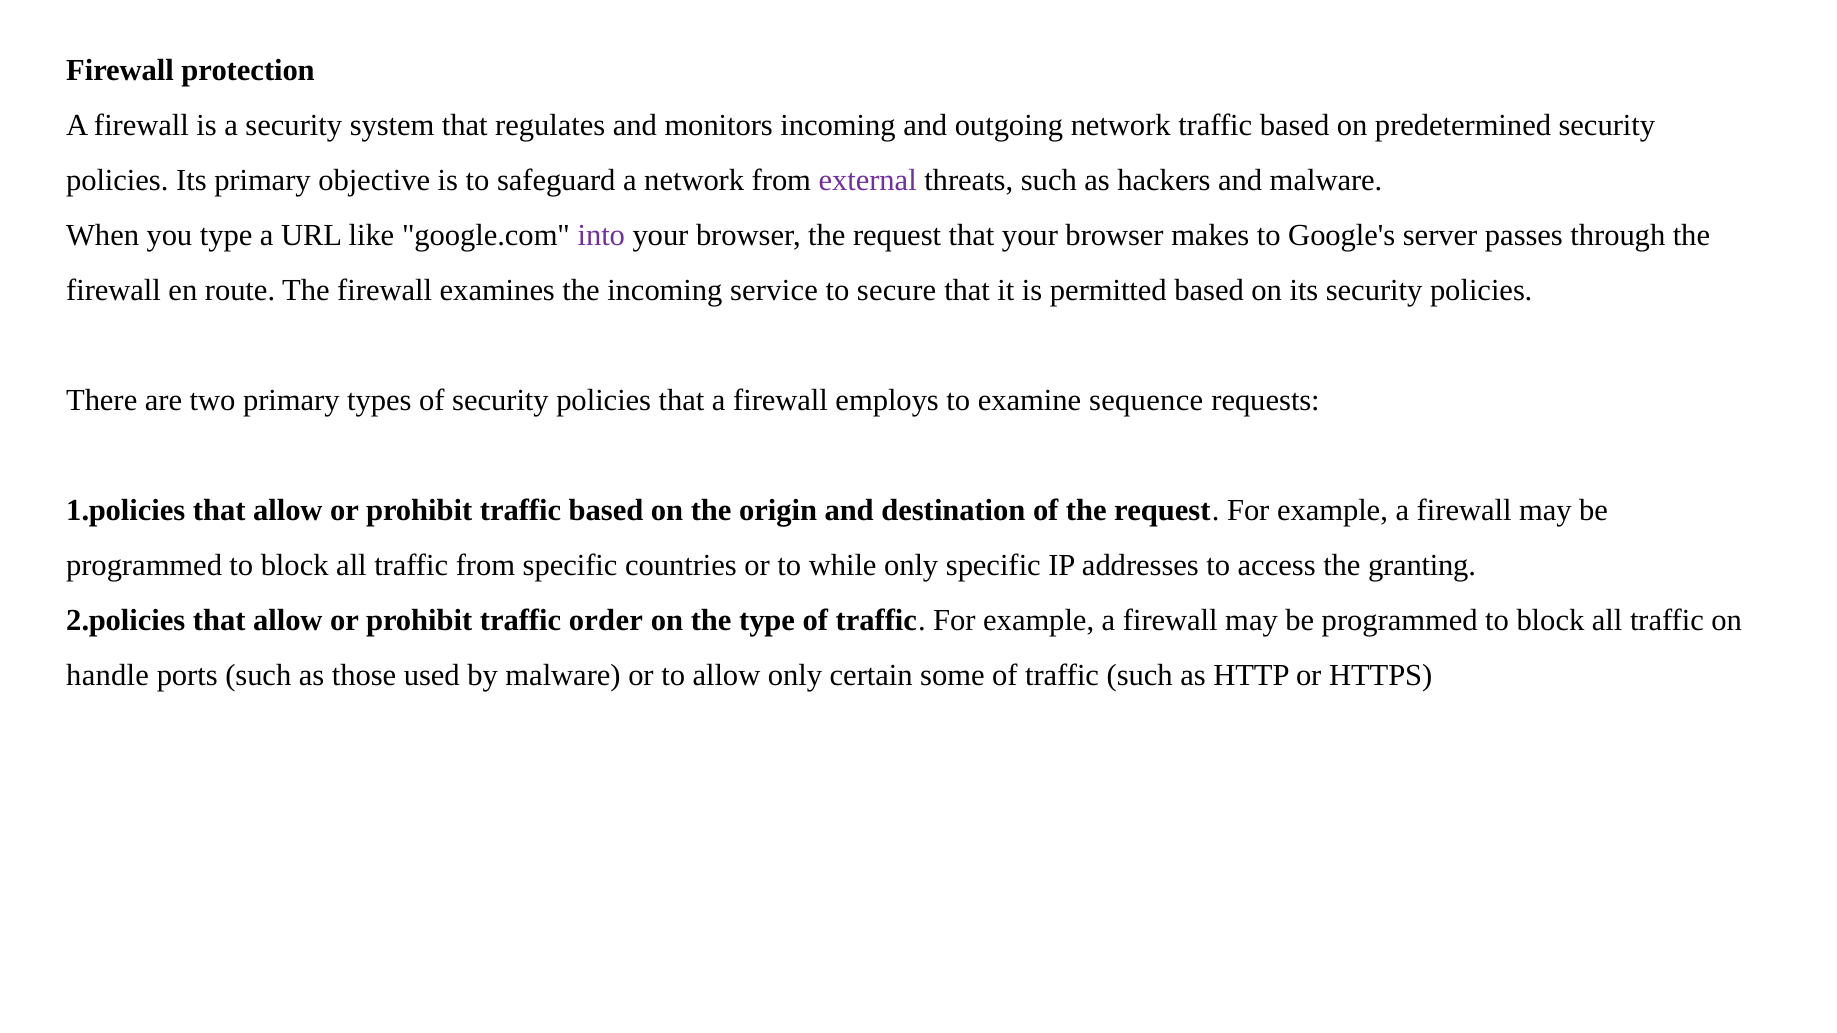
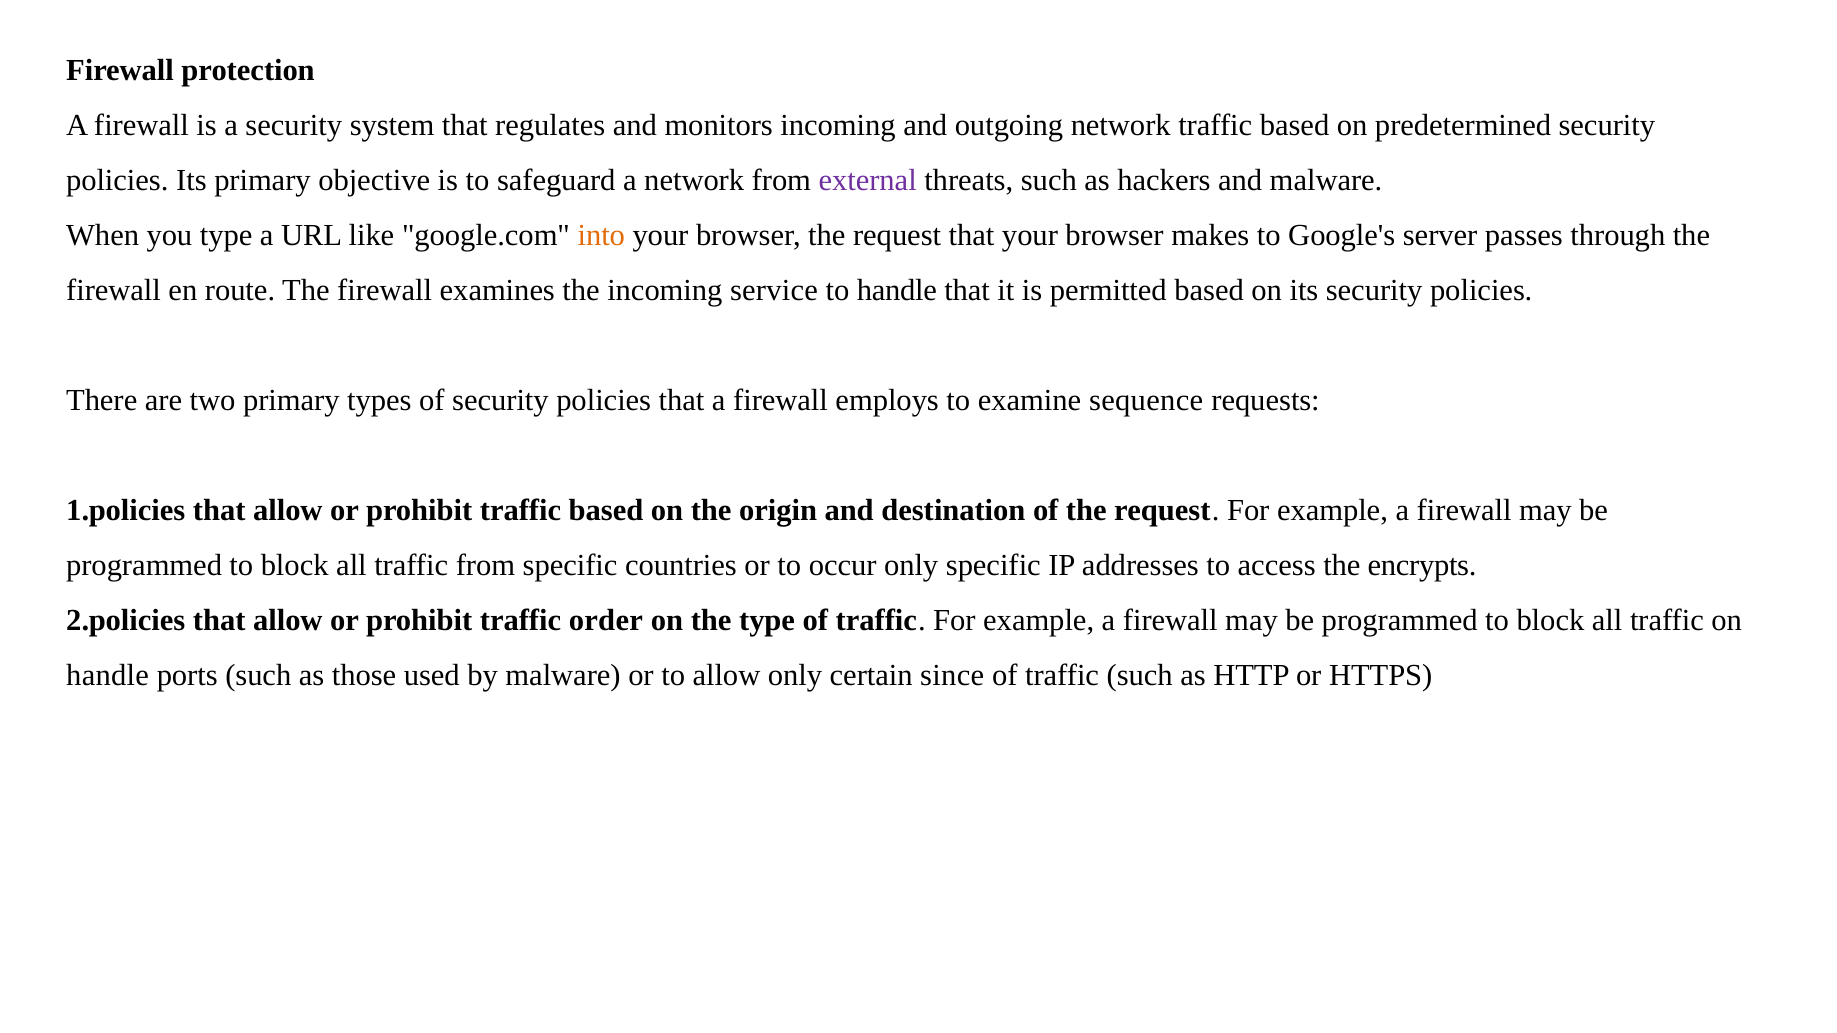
into colour: purple -> orange (601, 235)
to secure: secure -> handle (897, 290)
while: while -> occur (843, 565)
granting: granting -> encrypts (1422, 565)
some: some -> since (952, 676)
